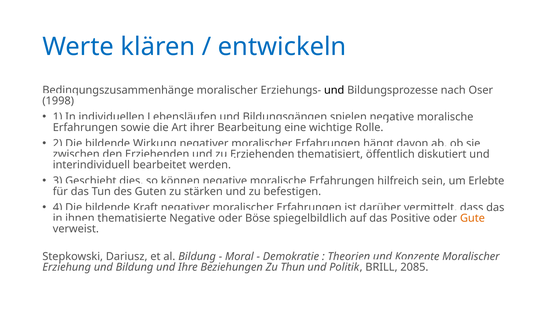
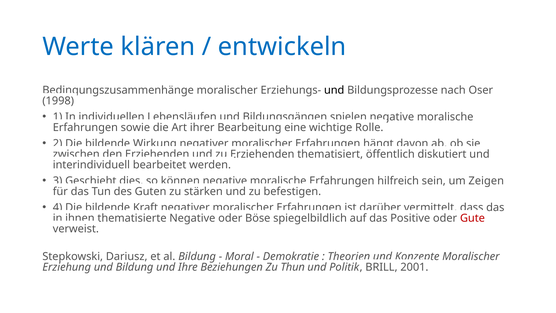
Erlebte: Erlebte -> Zeigen (486, 181)
Gute colour: orange -> red (472, 218)
2085: 2085 -> 2001 (414, 267)
